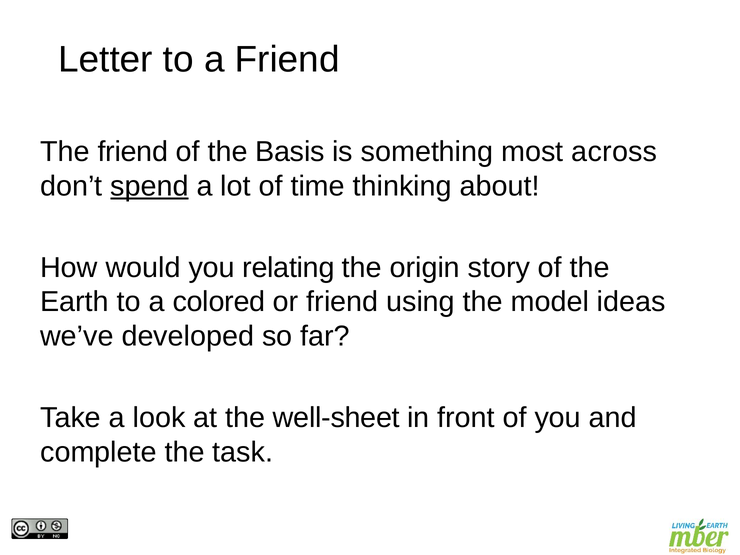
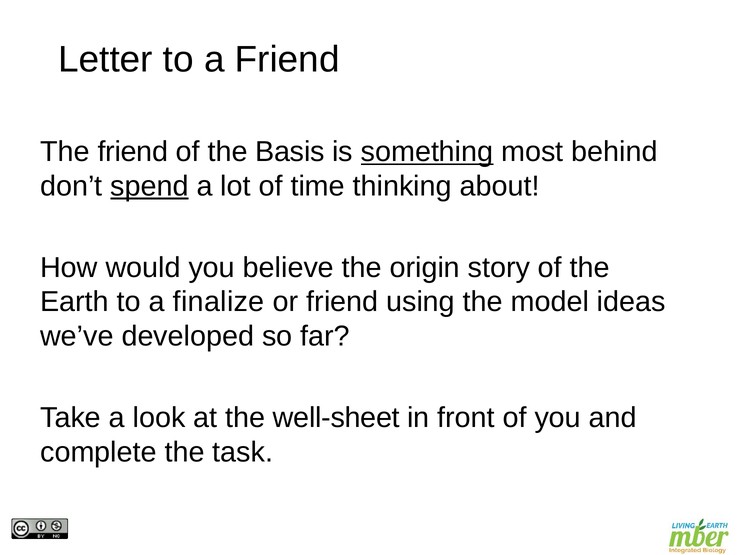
something underline: none -> present (427, 152)
across: across -> behind (614, 152)
relating: relating -> believe (288, 268)
colored: colored -> finalize (219, 302)
